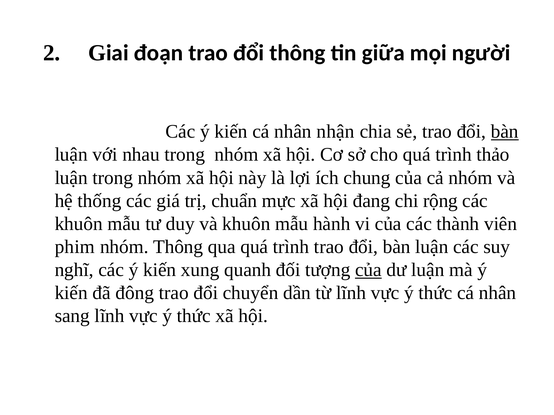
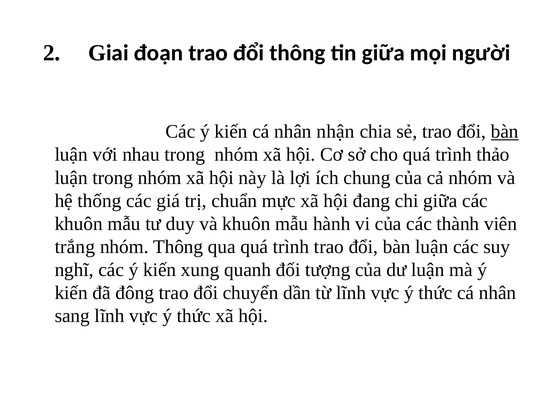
chi rộng: rộng -> giữa (440, 201)
phim: phim -> trắng (75, 247)
của underline: present -> none (368, 270)
